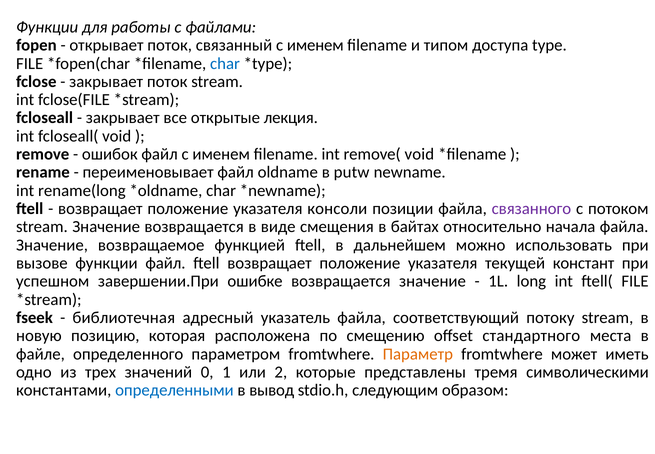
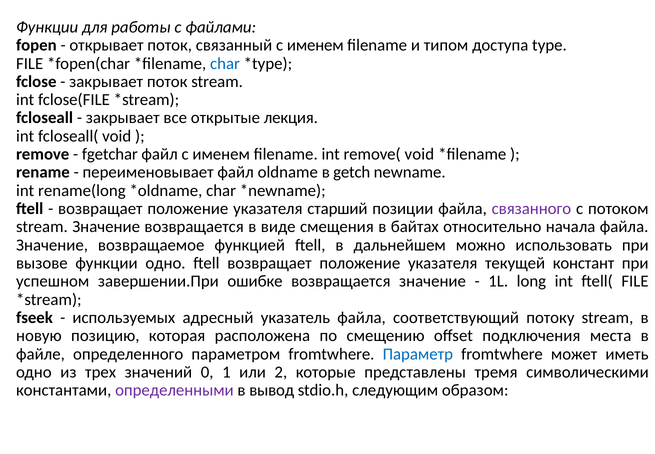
ошибок: ошибок -> fgetchar (110, 154)
putw: putw -> getch (352, 172)
консоли: консоли -> старший (337, 208)
функции файл: файл -> одно (165, 263)
библиотечная: библиотечная -> используемых (124, 317)
стандартного: стандартного -> подключения (531, 335)
Параметр colour: orange -> blue (418, 354)
определенными colour: blue -> purple (174, 390)
